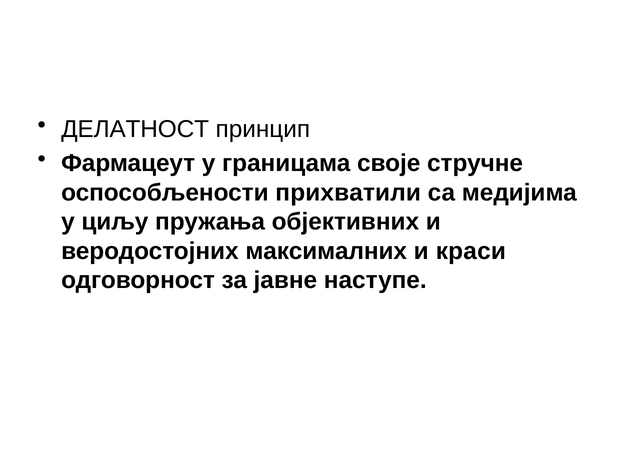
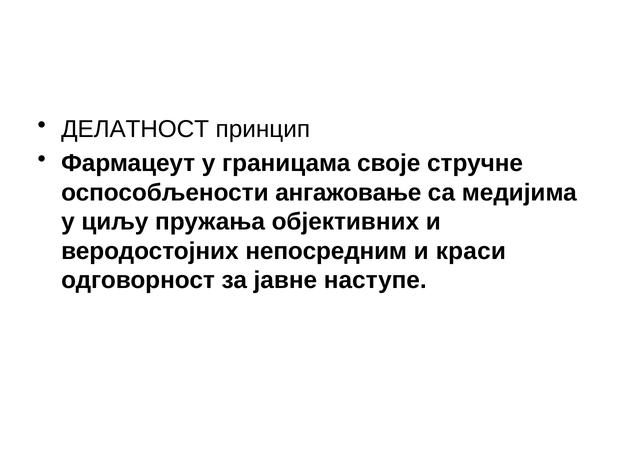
прихватили: прихватили -> ангажовање (348, 193)
максималних: максималних -> непосредним (326, 251)
